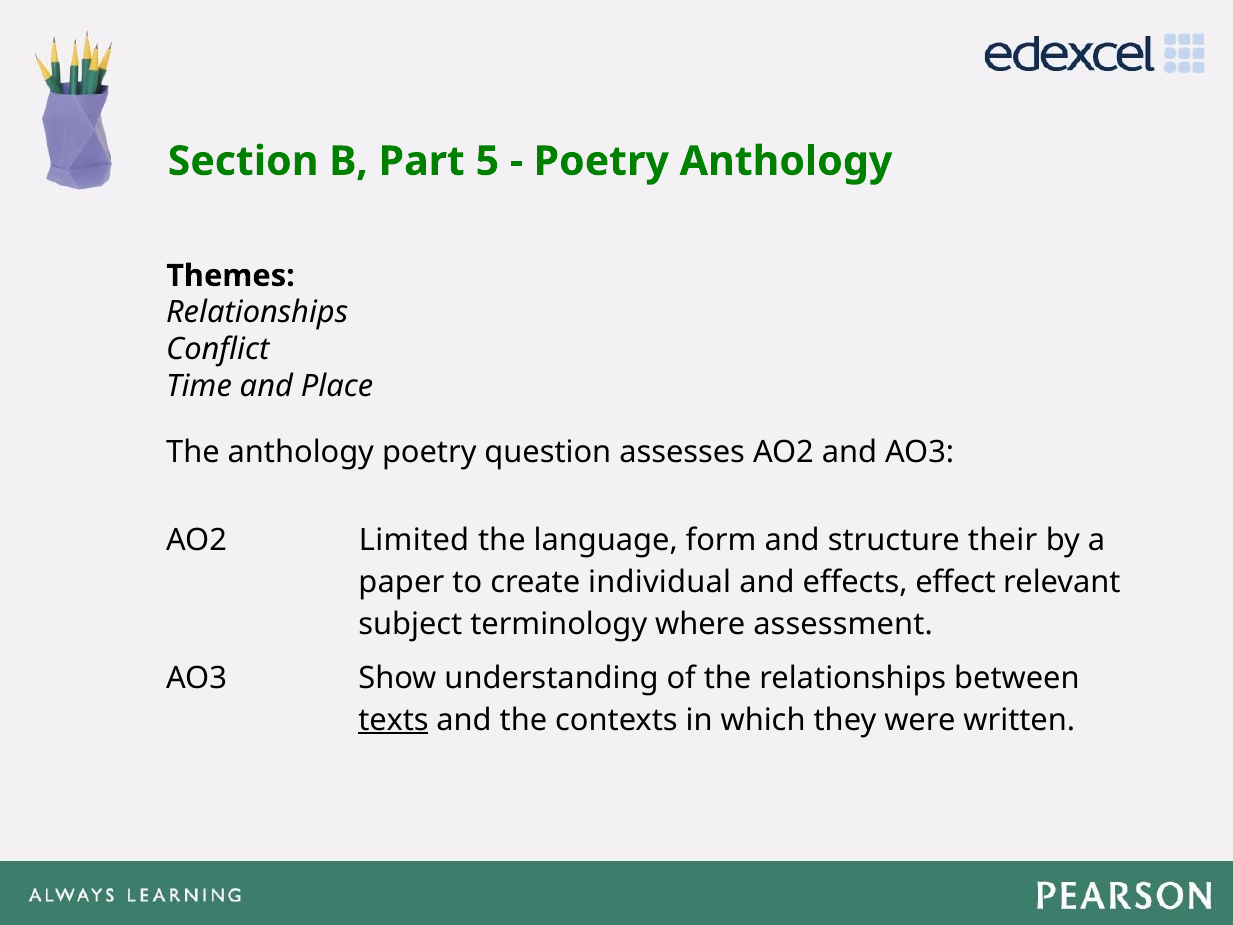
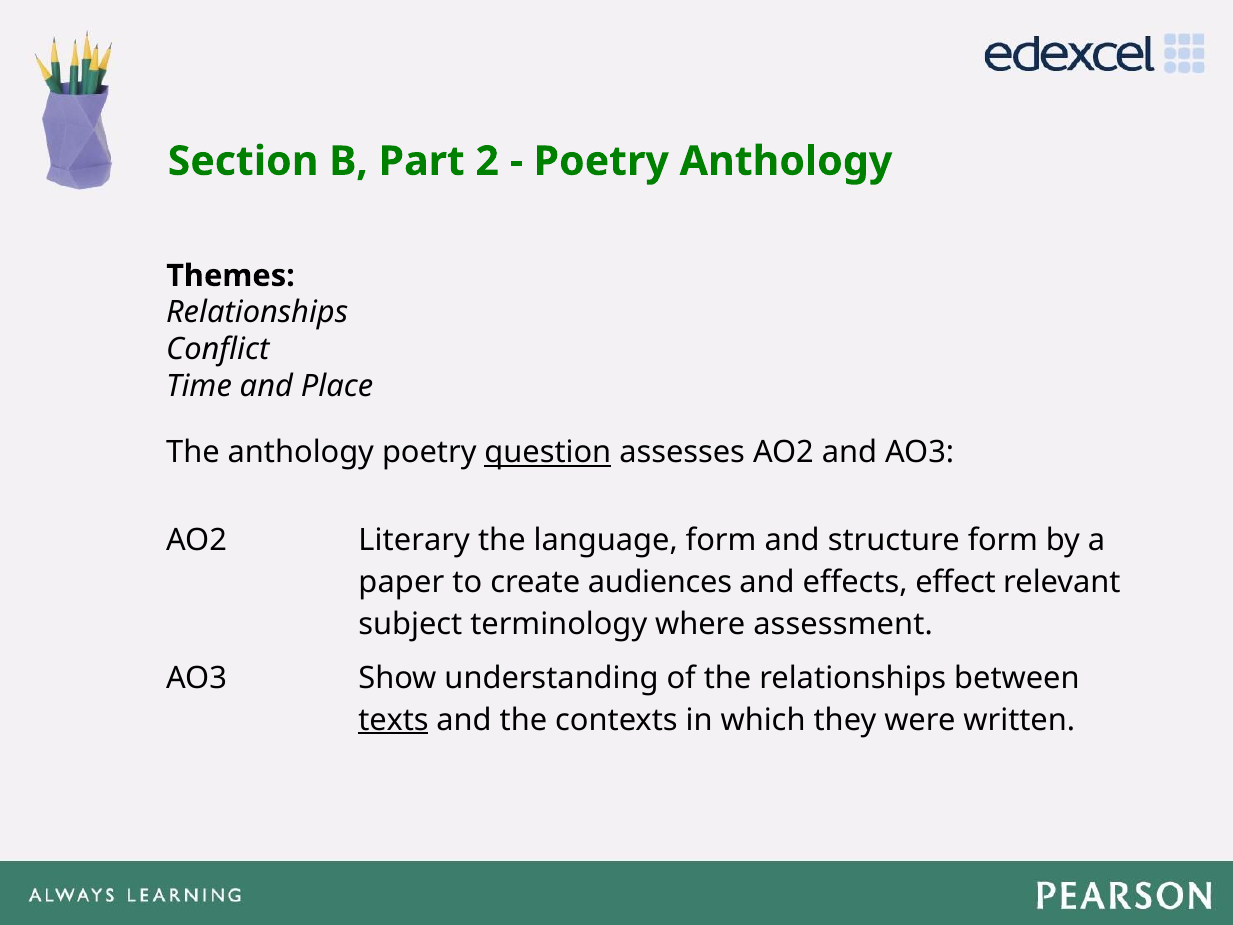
5: 5 -> 2 (487, 161)
question underline: none -> present (548, 452)
Limited: Limited -> Literary (414, 540)
structure their: their -> form (1003, 540)
individual: individual -> audiences (660, 582)
